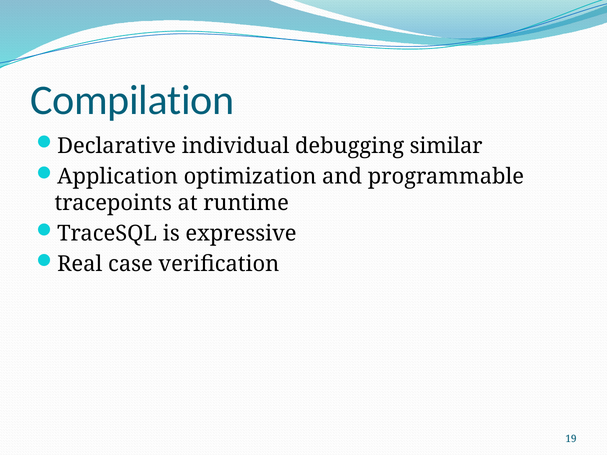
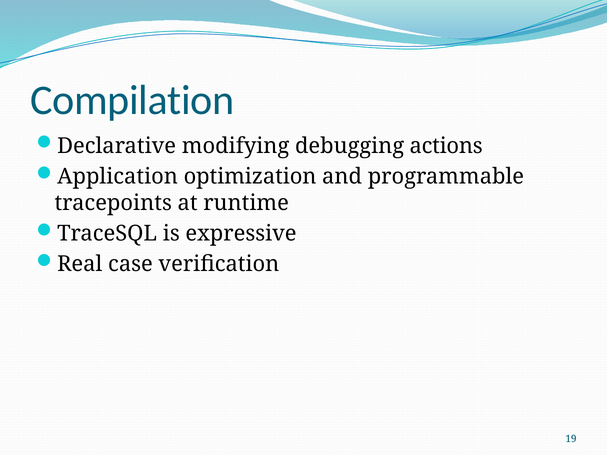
individual: individual -> modifying (236, 146)
similar: similar -> actions (446, 146)
